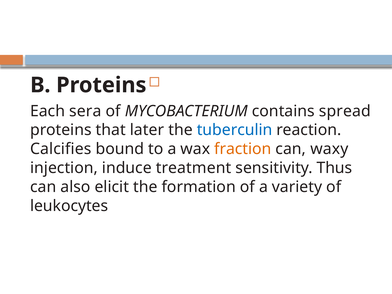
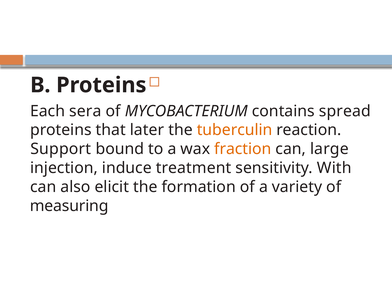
tuberculin colour: blue -> orange (235, 130)
Calcifies: Calcifies -> Support (61, 149)
waxy: waxy -> large (329, 149)
Thus: Thus -> With (334, 168)
leukocytes: leukocytes -> measuring (69, 206)
